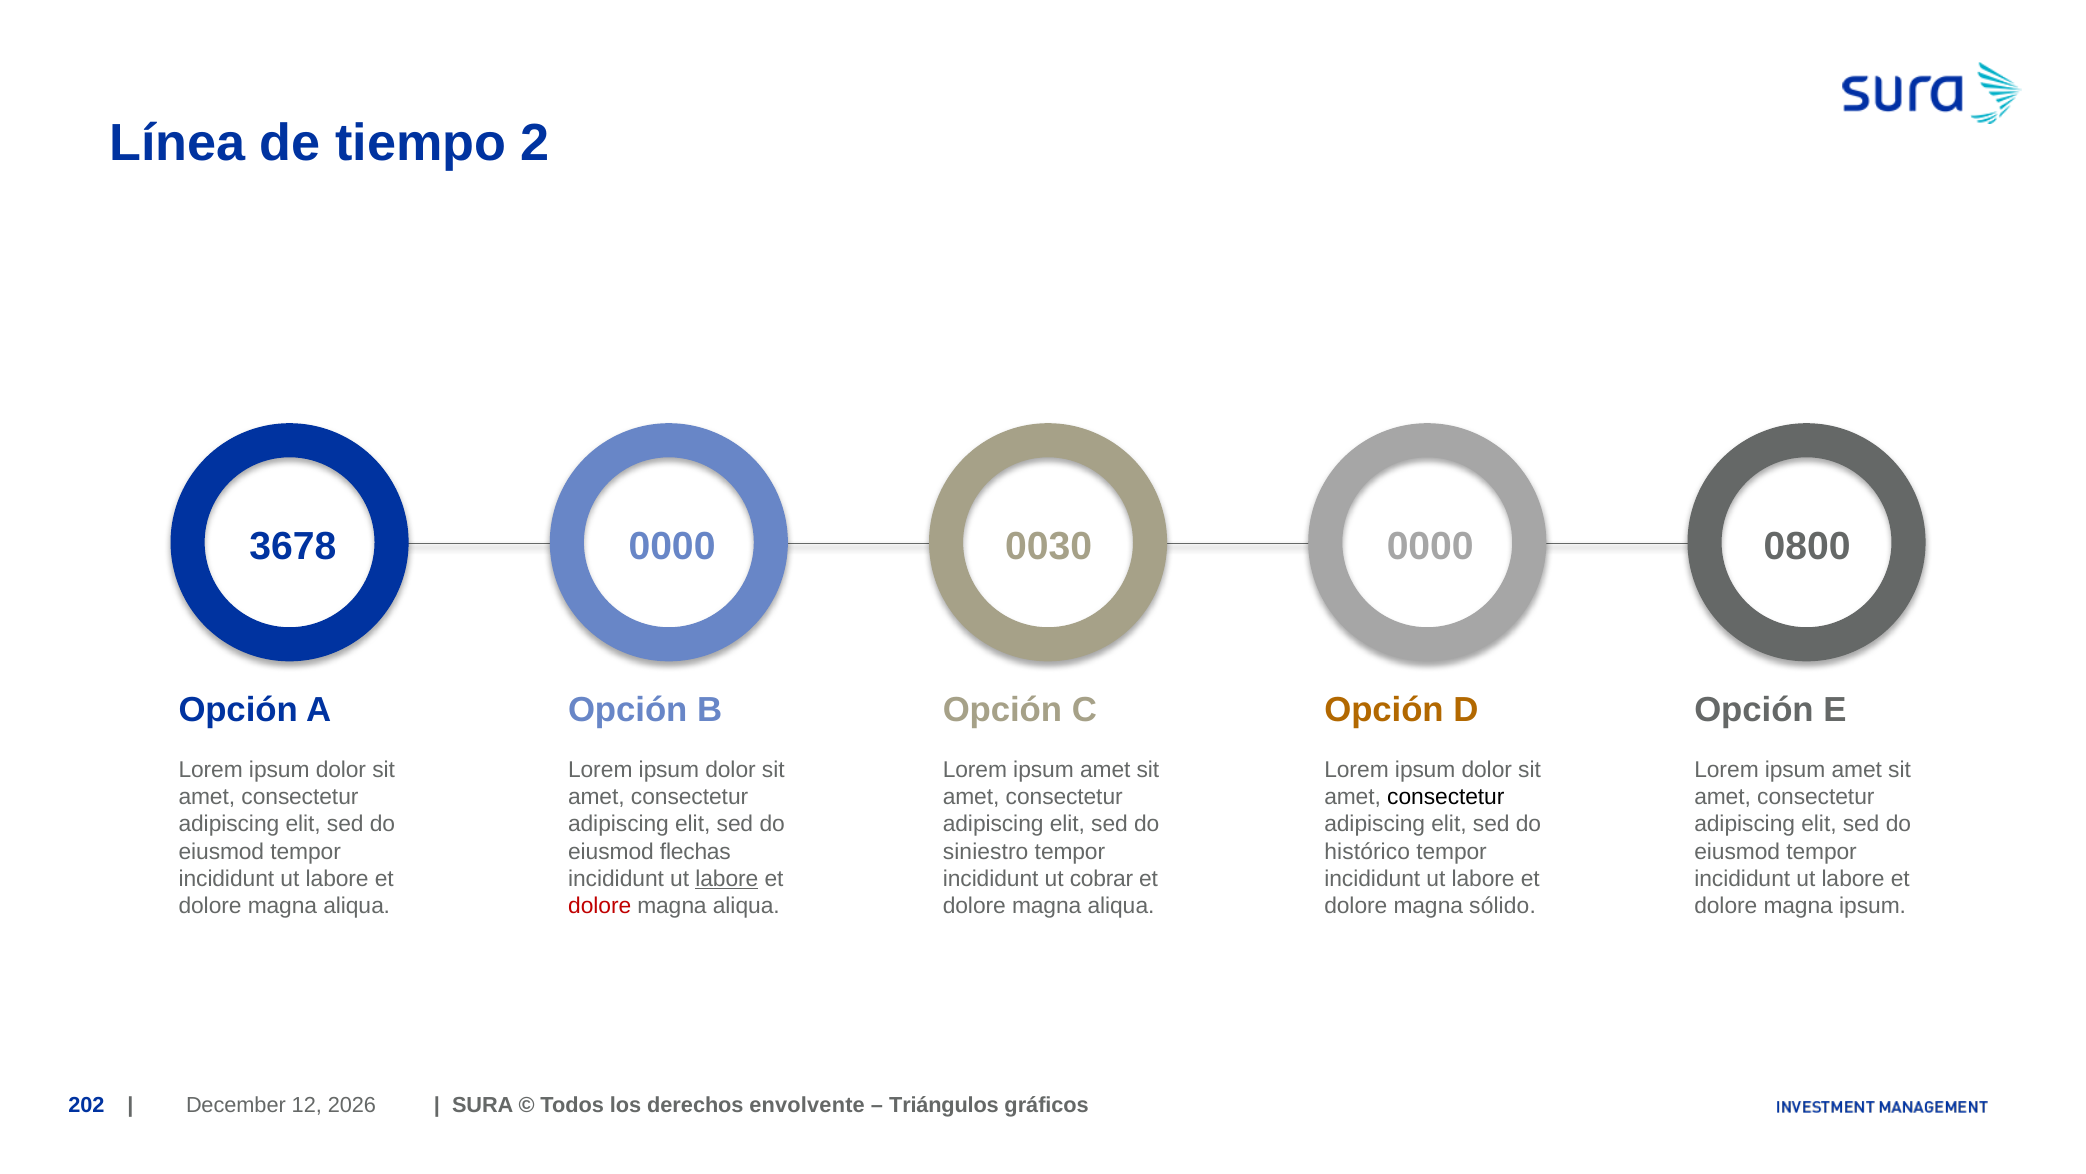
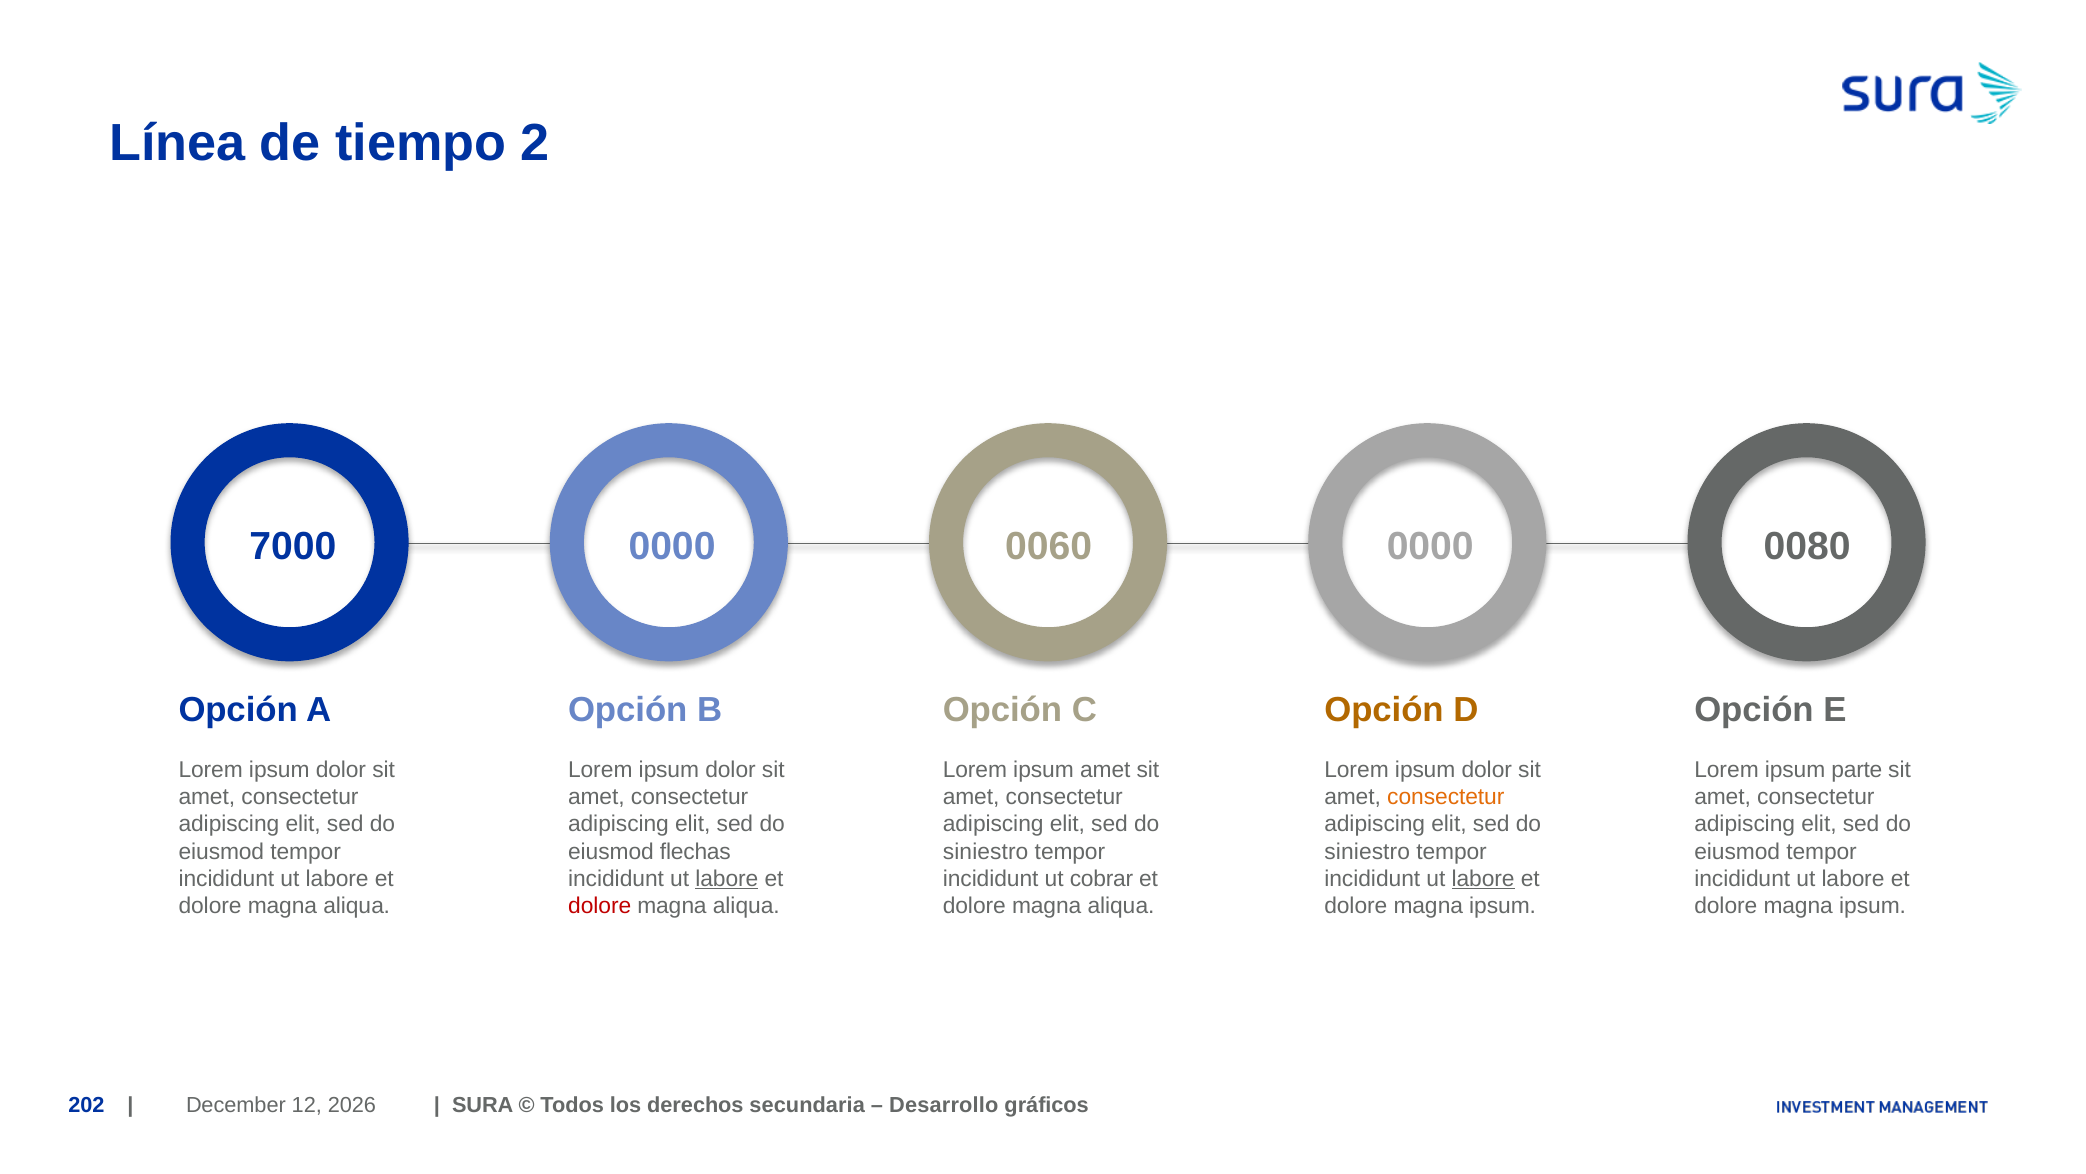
3678: 3678 -> 7000 (293, 546)
0030: 0030 -> 0060 (1049, 546)
0800: 0800 -> 0080 (1807, 546)
amet: amet -> parte (1857, 769)
consectetur colour: black -> orange (1446, 797)
histórico: histórico -> siniestro (1367, 851)
labore underline: none -> present (1483, 879)
sólido: sólido -> ipsum (1503, 906)
envolvente: envolvente -> secundaria (807, 1105)
Triángulos: Triángulos -> Desarrollo (944, 1105)
